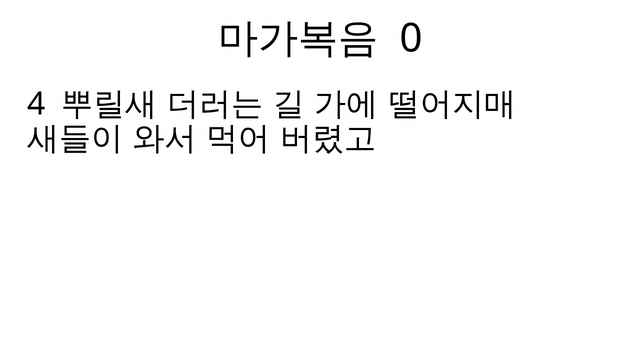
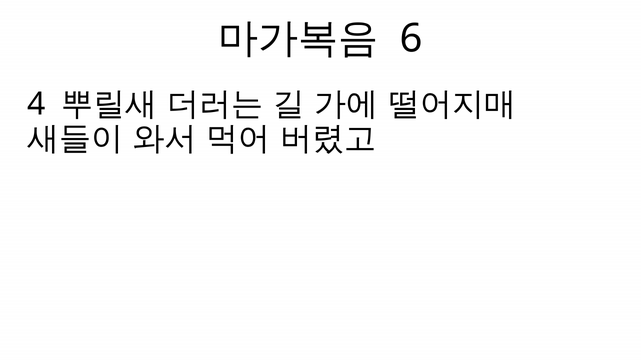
0: 0 -> 6 (411, 39)
